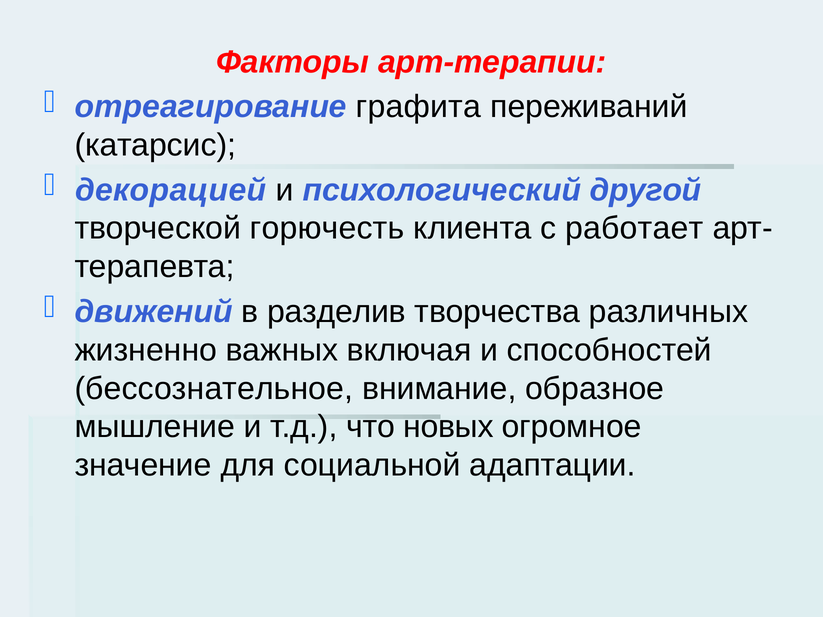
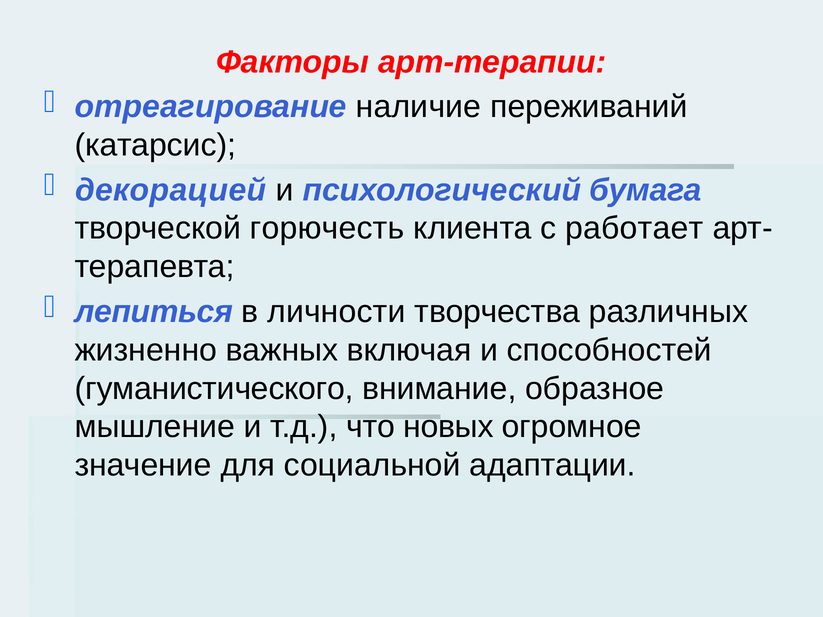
графита: графита -> наличие (418, 107)
другой: другой -> бумага (645, 190)
движений: движений -> лепиться (154, 312)
разделив: разделив -> личности (336, 312)
бессознательное: бессознательное -> гуманистического (214, 389)
